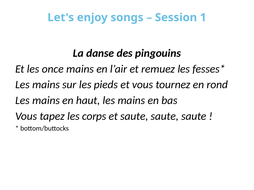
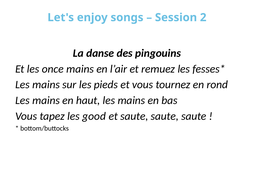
1: 1 -> 2 (203, 18)
corps: corps -> good (94, 117)
